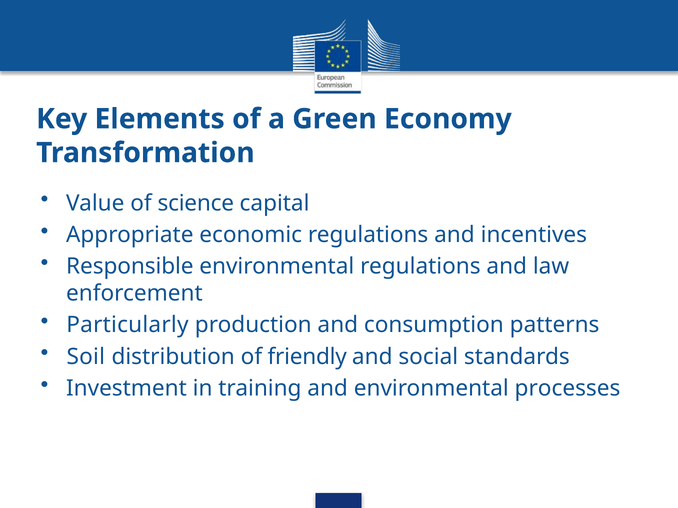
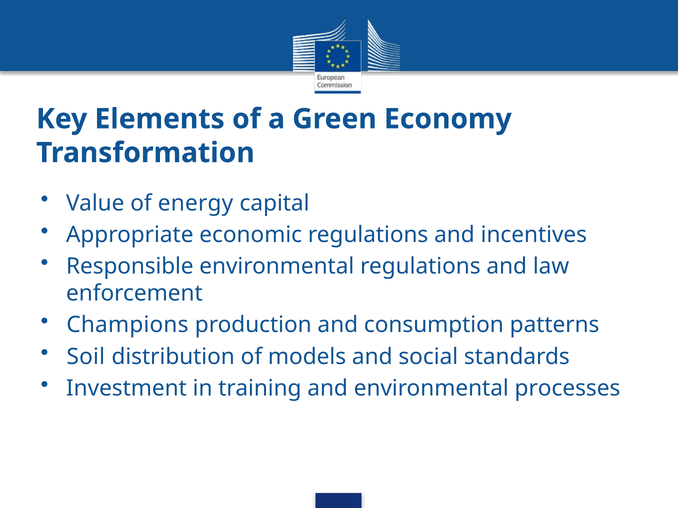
science: science -> energy (196, 203)
Particularly: Particularly -> Champions (127, 325)
friendly: friendly -> models (307, 357)
